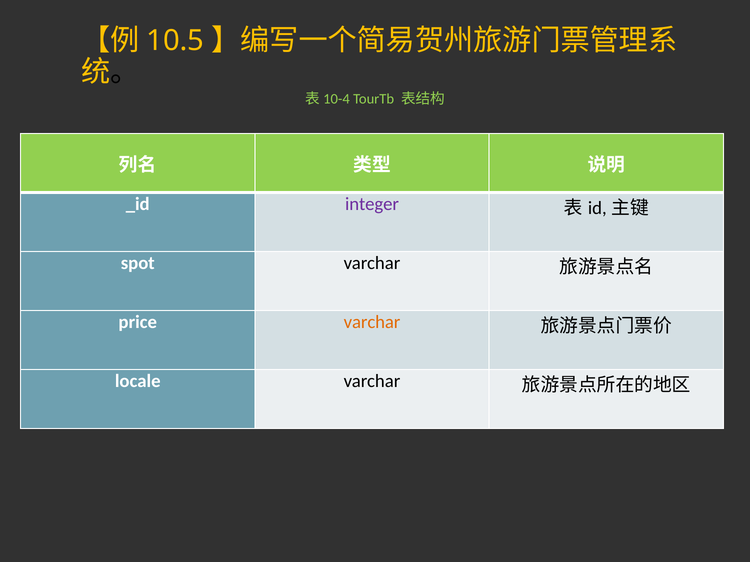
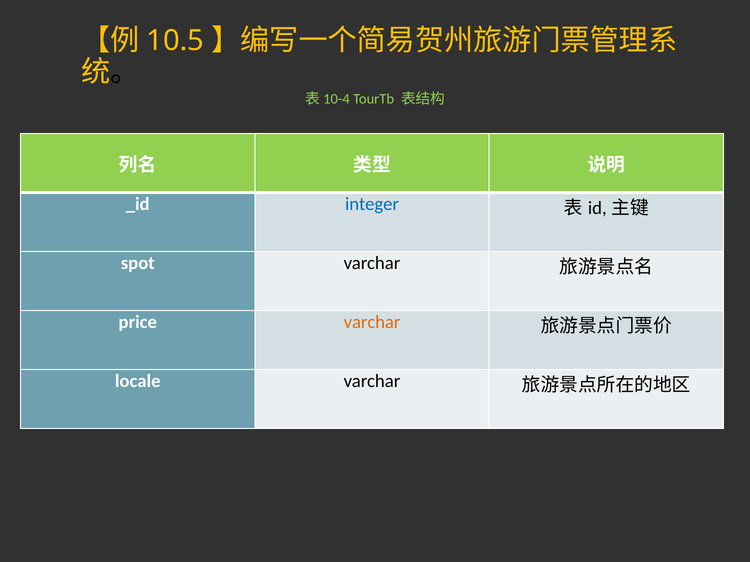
integer colour: purple -> blue (372, 204)
